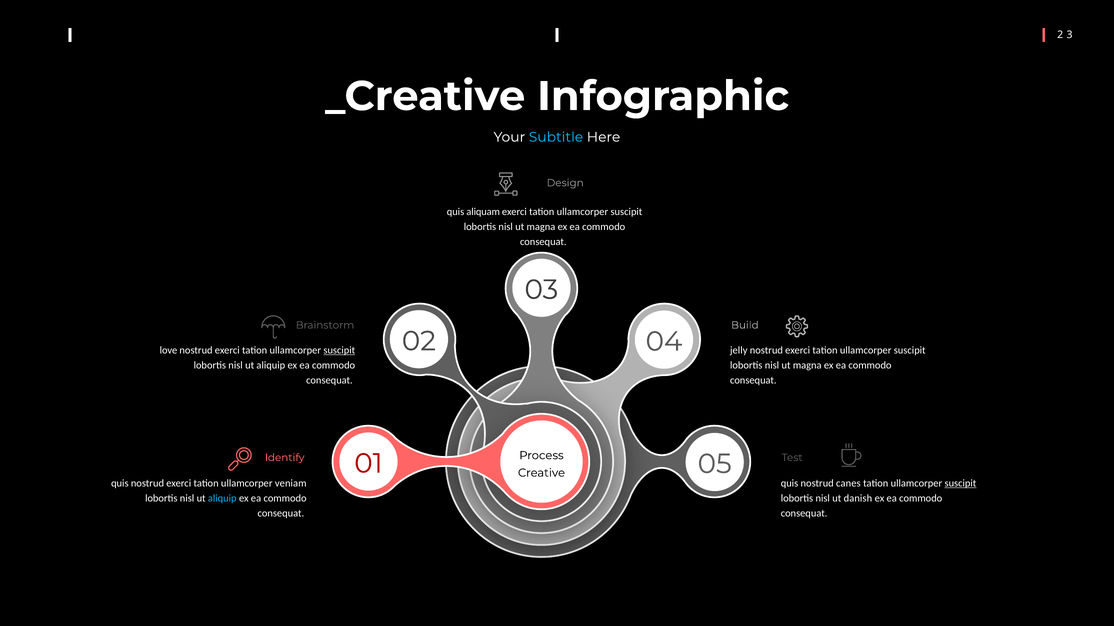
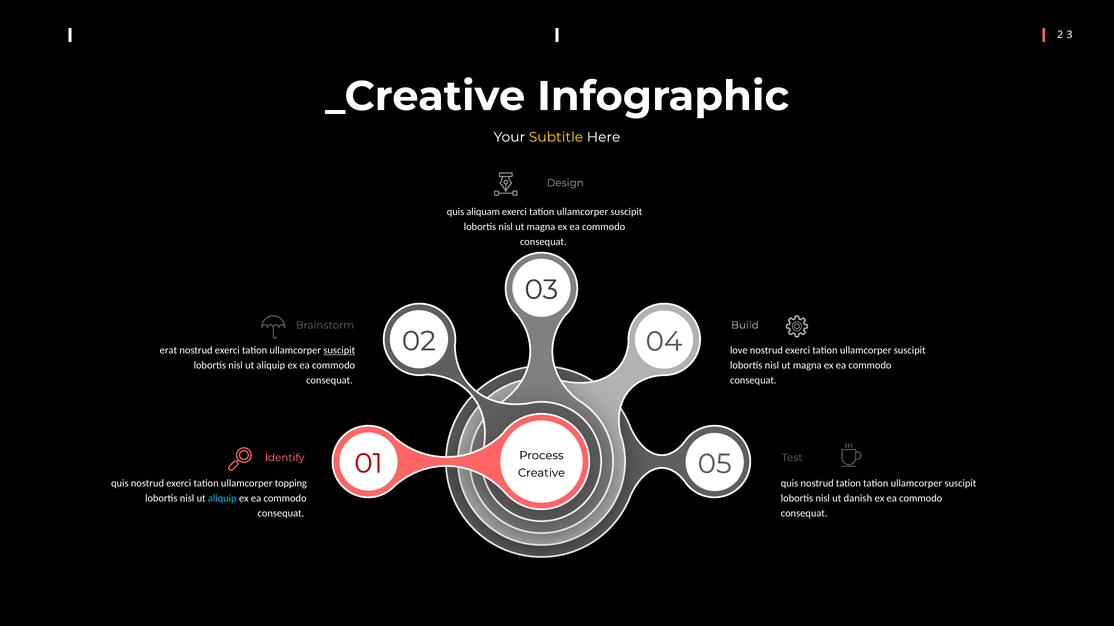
Subtitle colour: light blue -> yellow (556, 137)
love: love -> erat (168, 351)
jelly: jelly -> love (739, 351)
veniam: veniam -> topping (291, 484)
nostrud canes: canes -> tation (848, 484)
suscipit underline: present -> none (960, 484)
